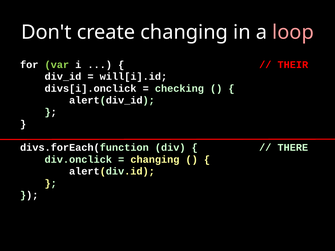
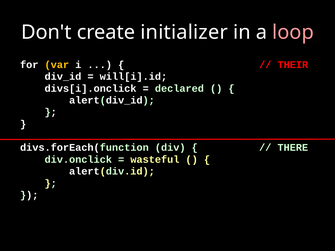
create changing: changing -> initializer (184, 32)
var colour: light green -> yellow (57, 65)
checking: checking -> declared (179, 88)
changing: changing -> wasteful (155, 160)
